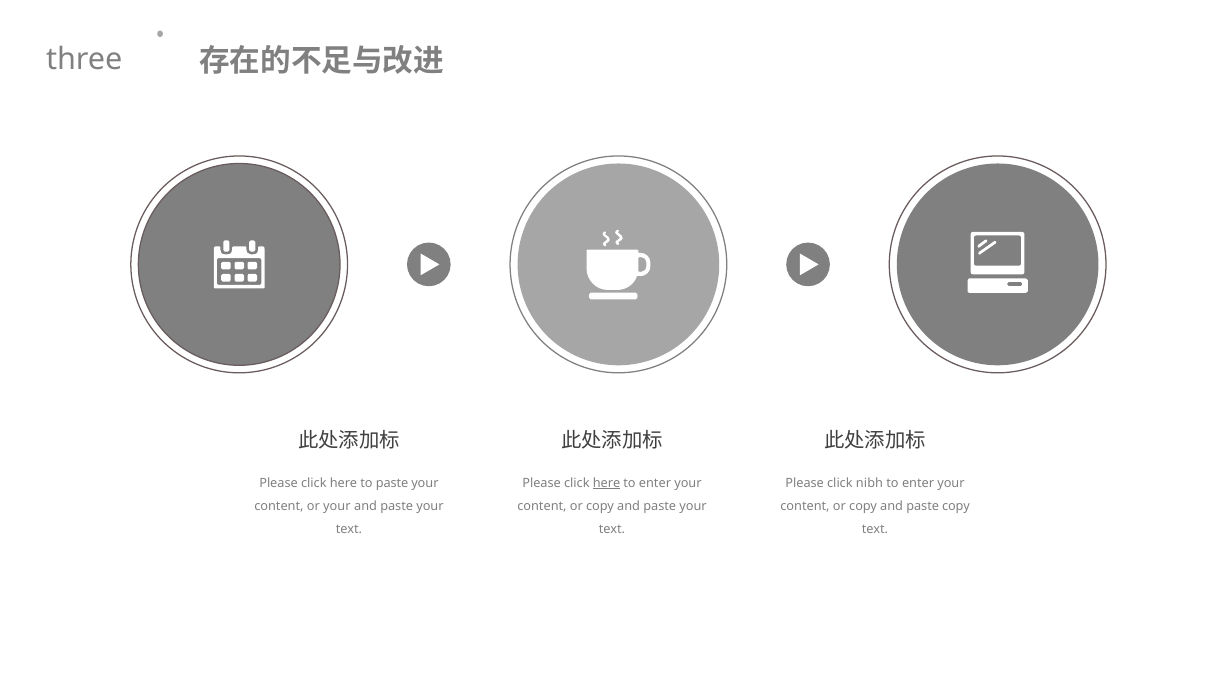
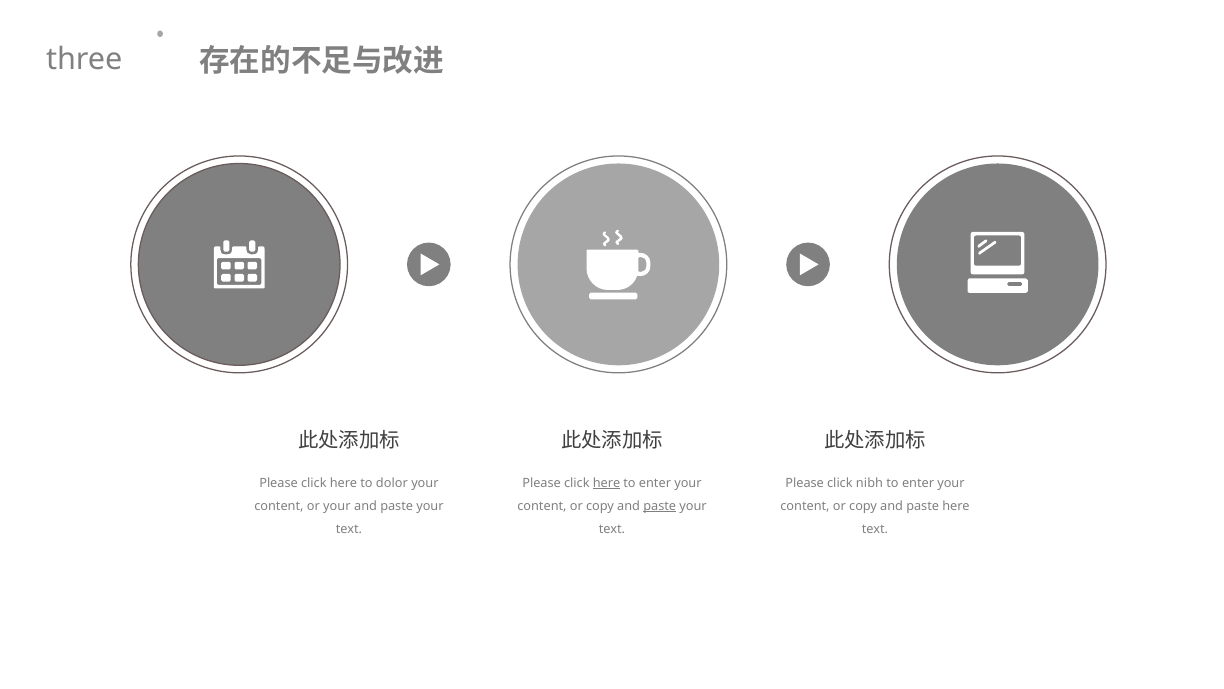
to paste: paste -> dolor (392, 483)
paste underline: none -> present (660, 505)
paste copy: copy -> here (956, 505)
